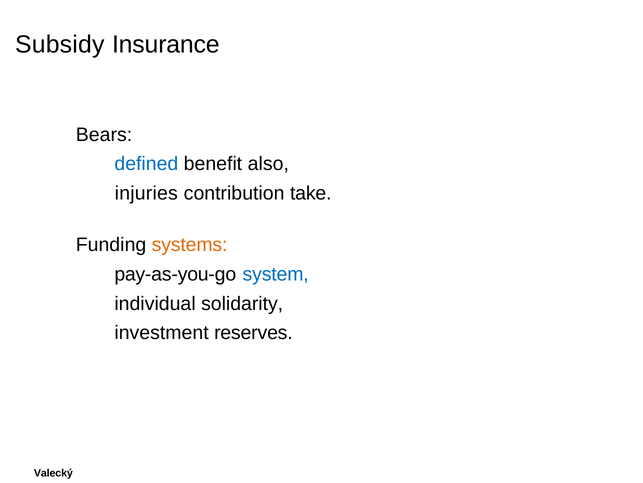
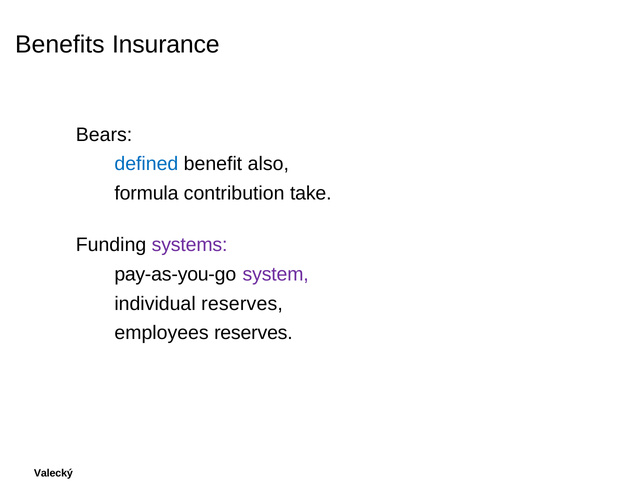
Subsidy: Subsidy -> Benefits (60, 44)
injuries: injuries -> formula (146, 193)
systems colour: orange -> purple (190, 245)
system colour: blue -> purple (276, 274)
individual solidarity: solidarity -> reserves (242, 303)
investment: investment -> employees (162, 333)
